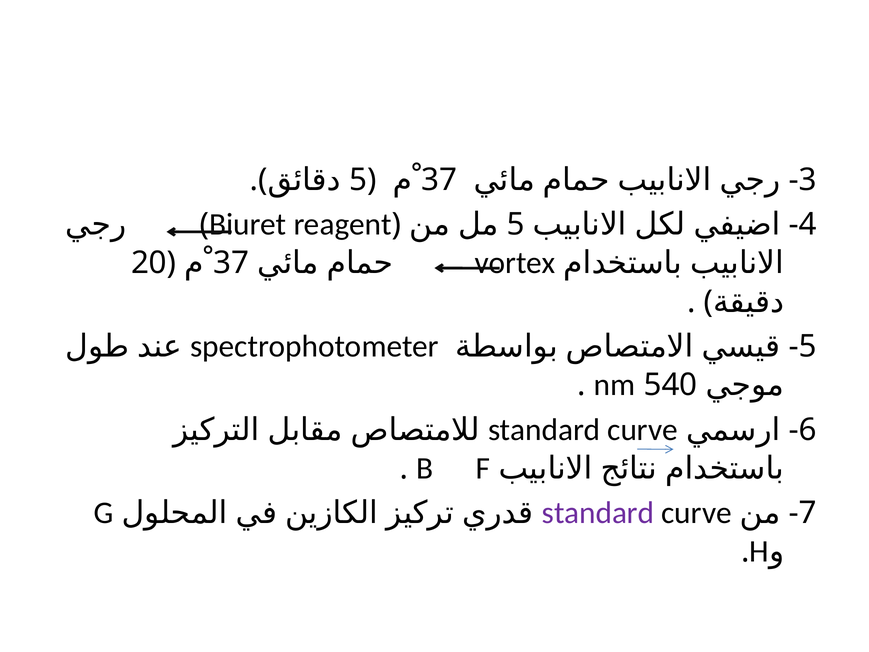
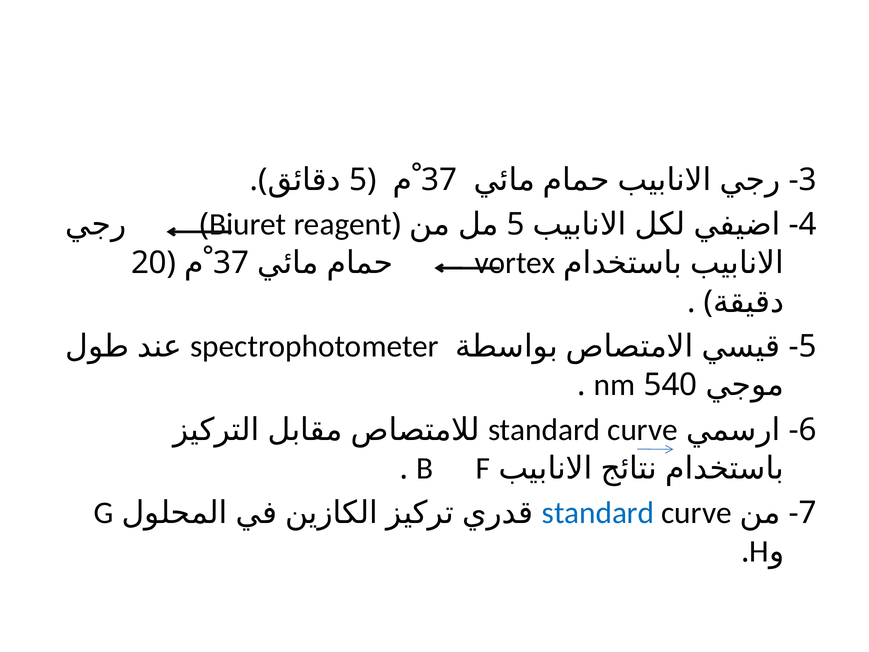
standard colour: purple -> blue (598, 513)
